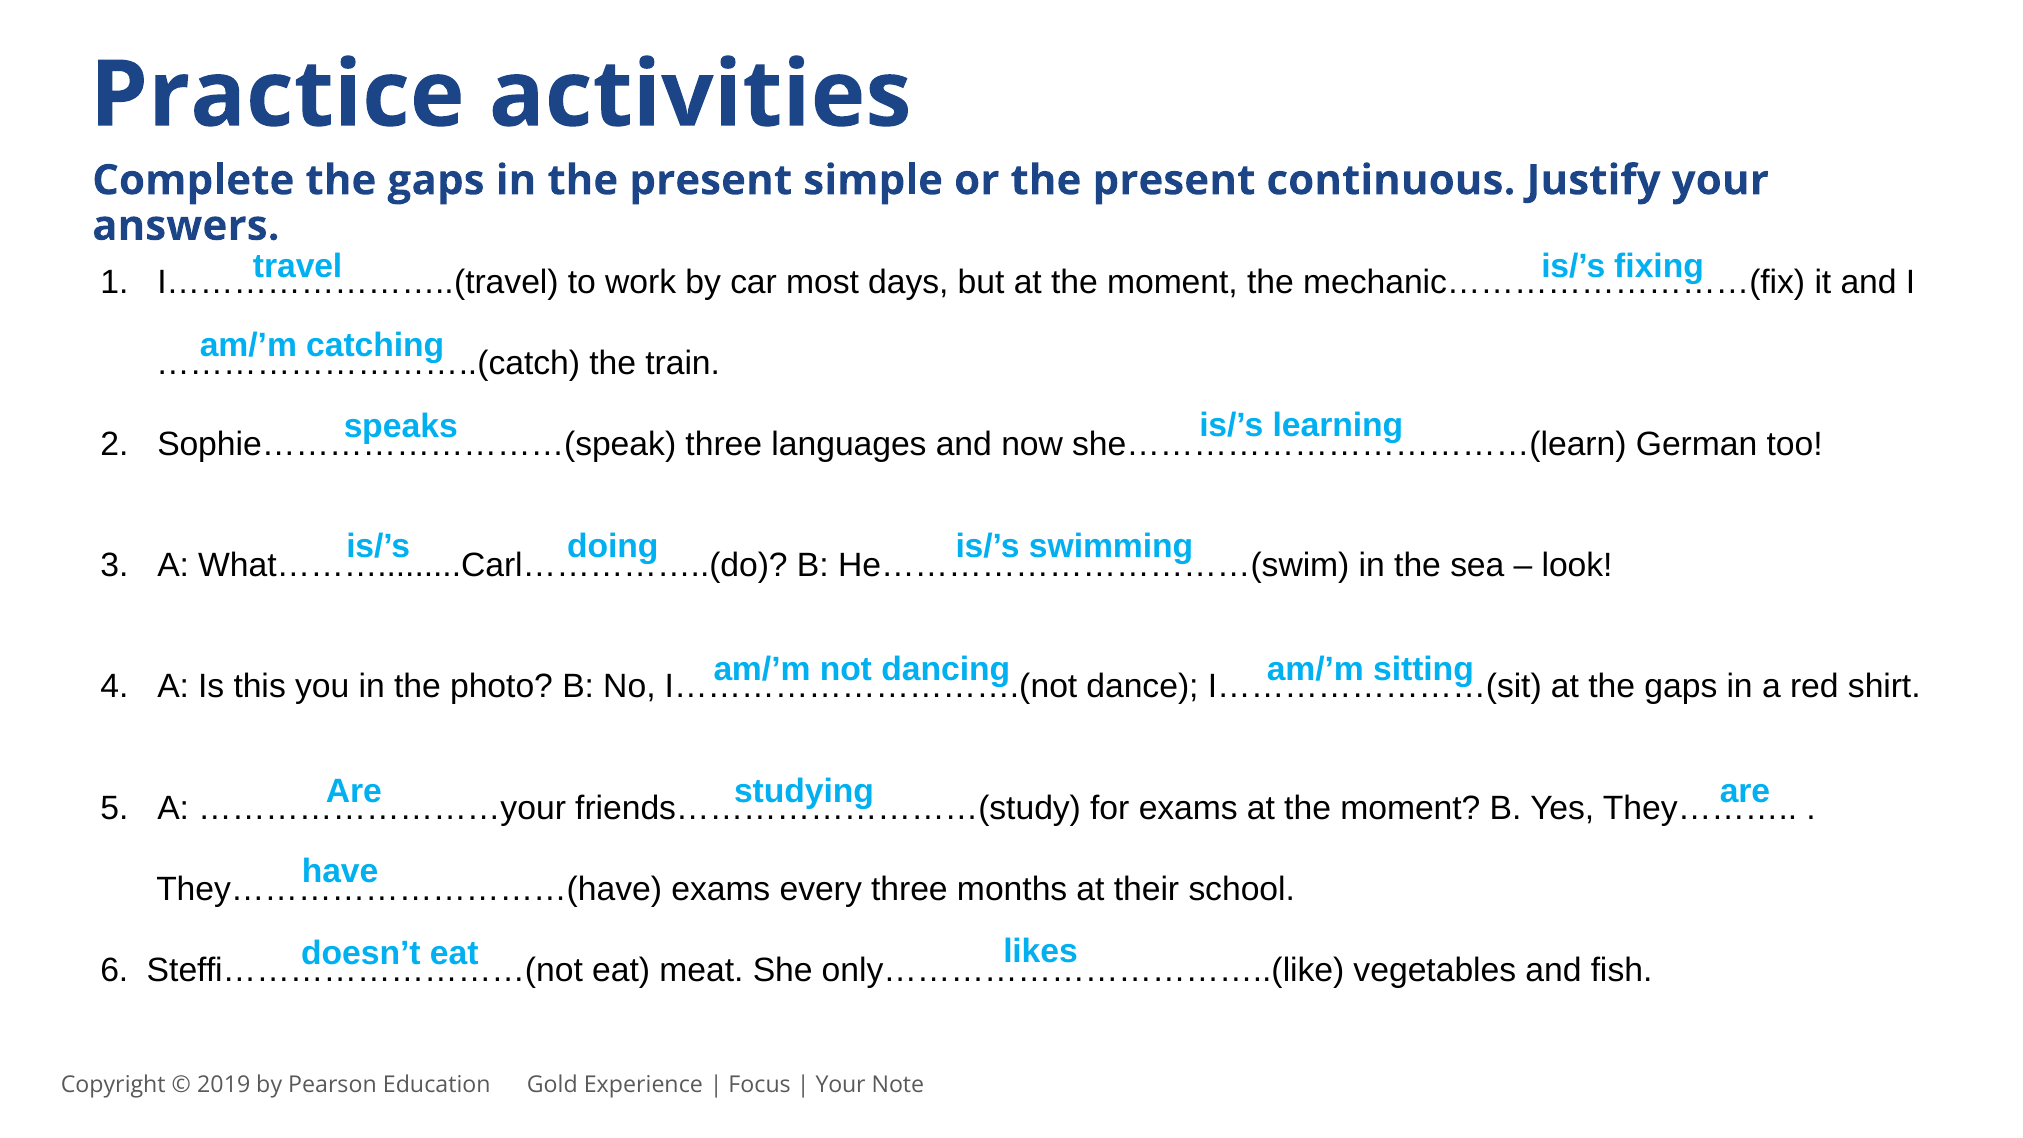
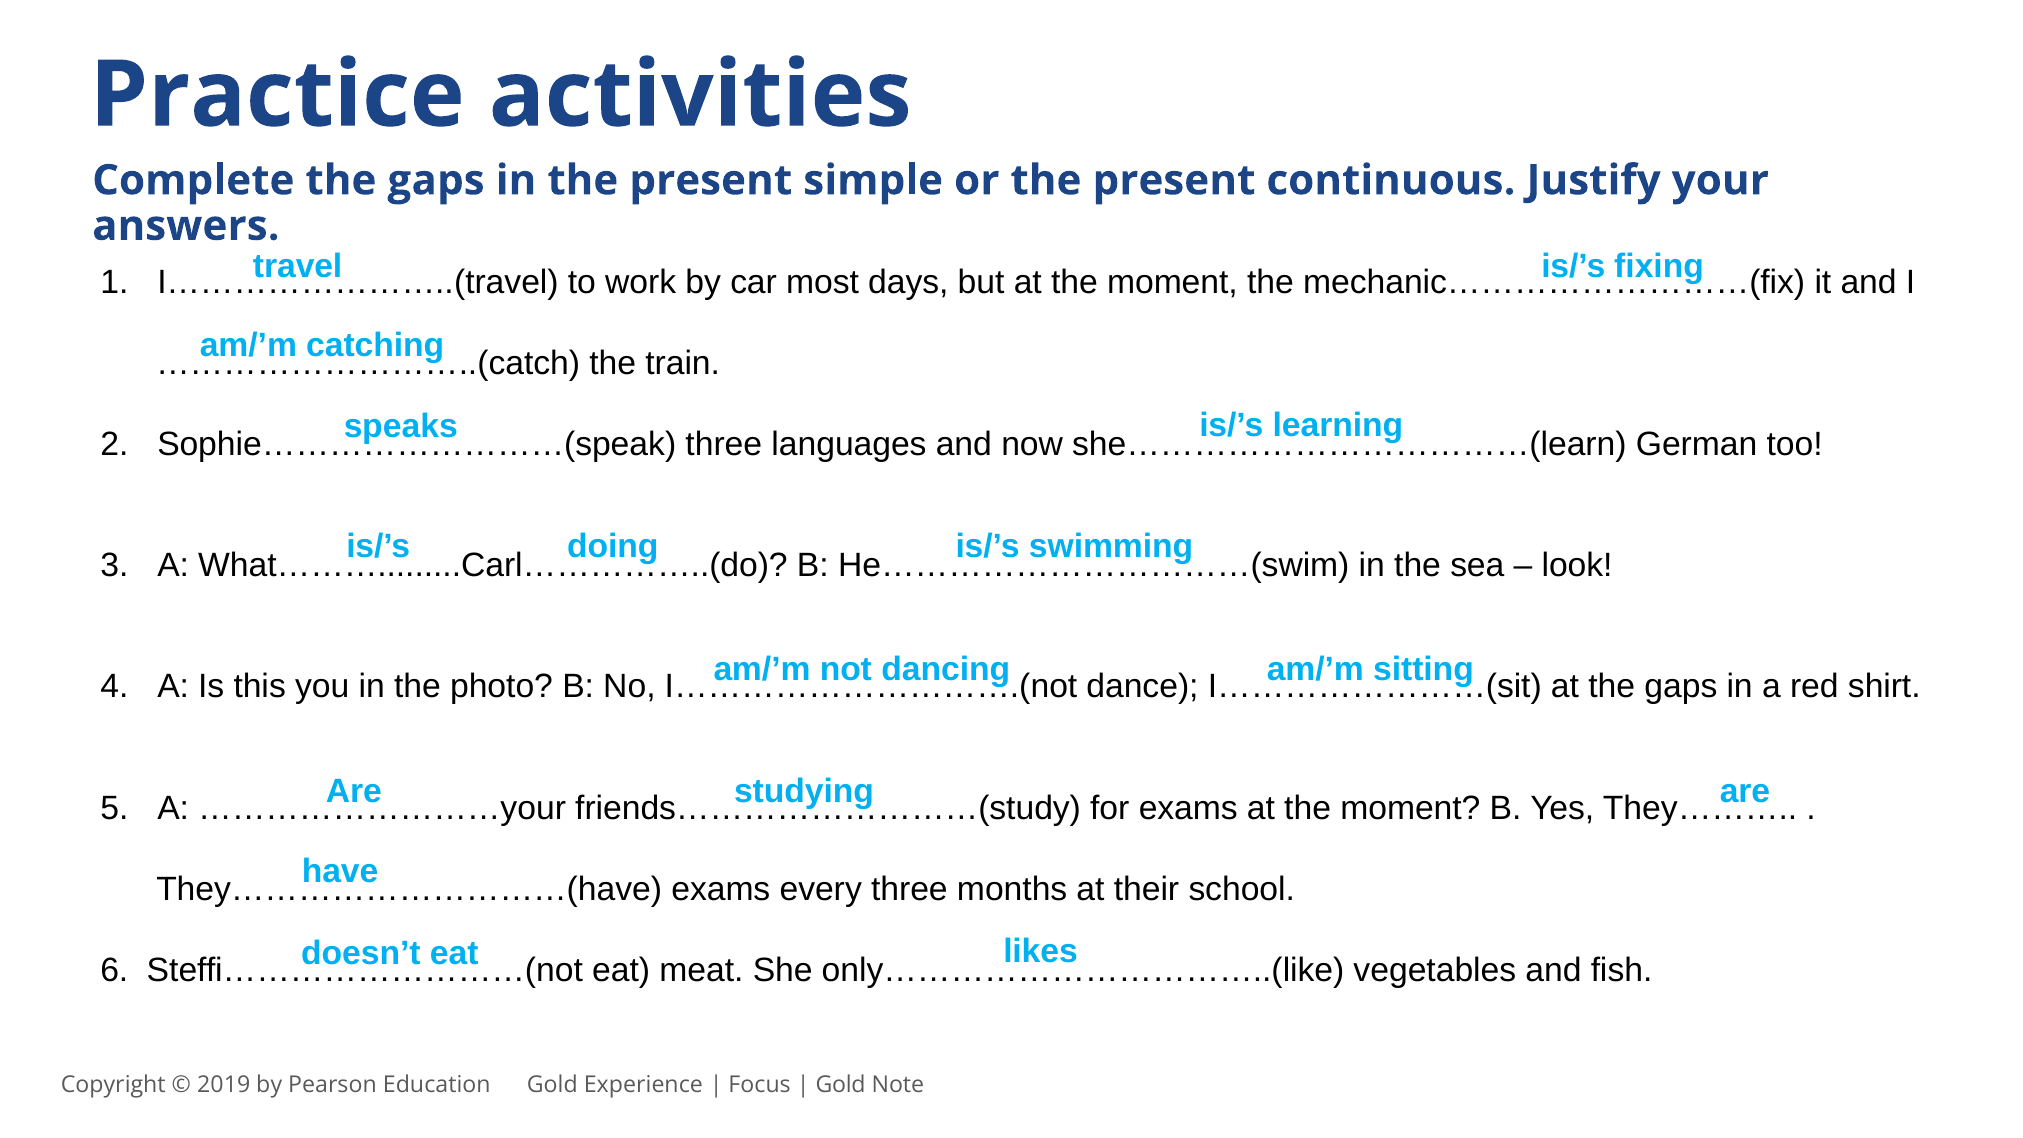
Your: Your -> Gold (841, 1084)
